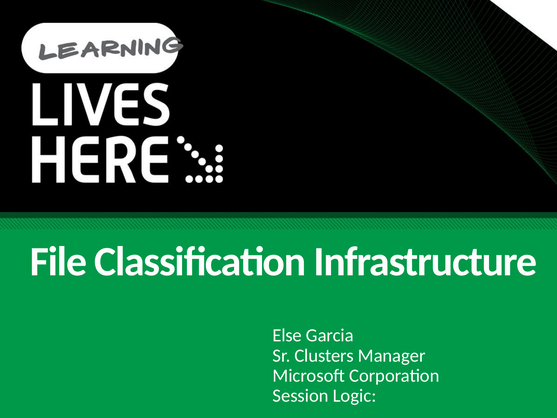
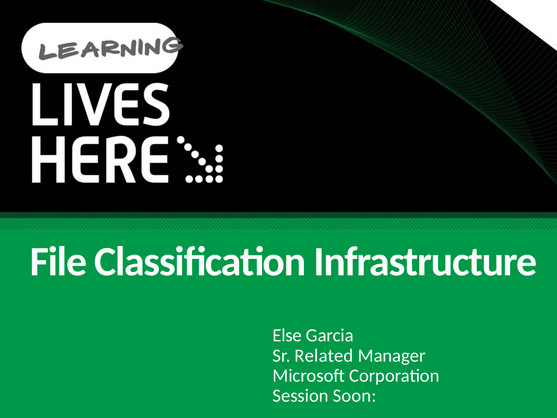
Clusters: Clusters -> Related (324, 355)
Logic: Logic -> Soon (355, 395)
